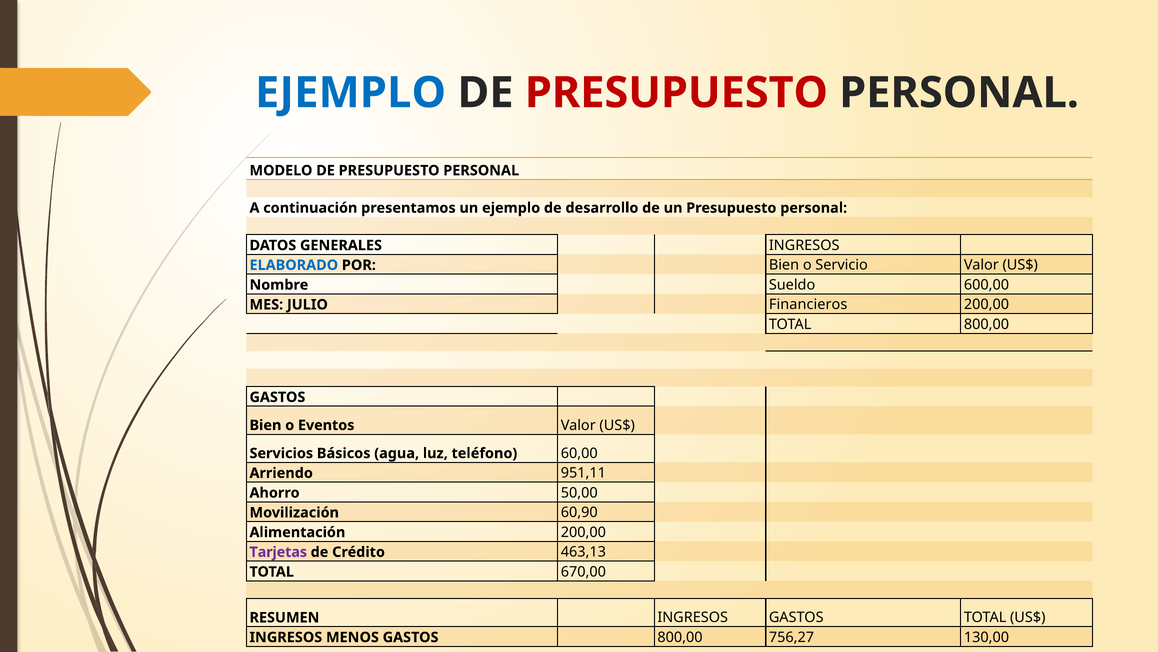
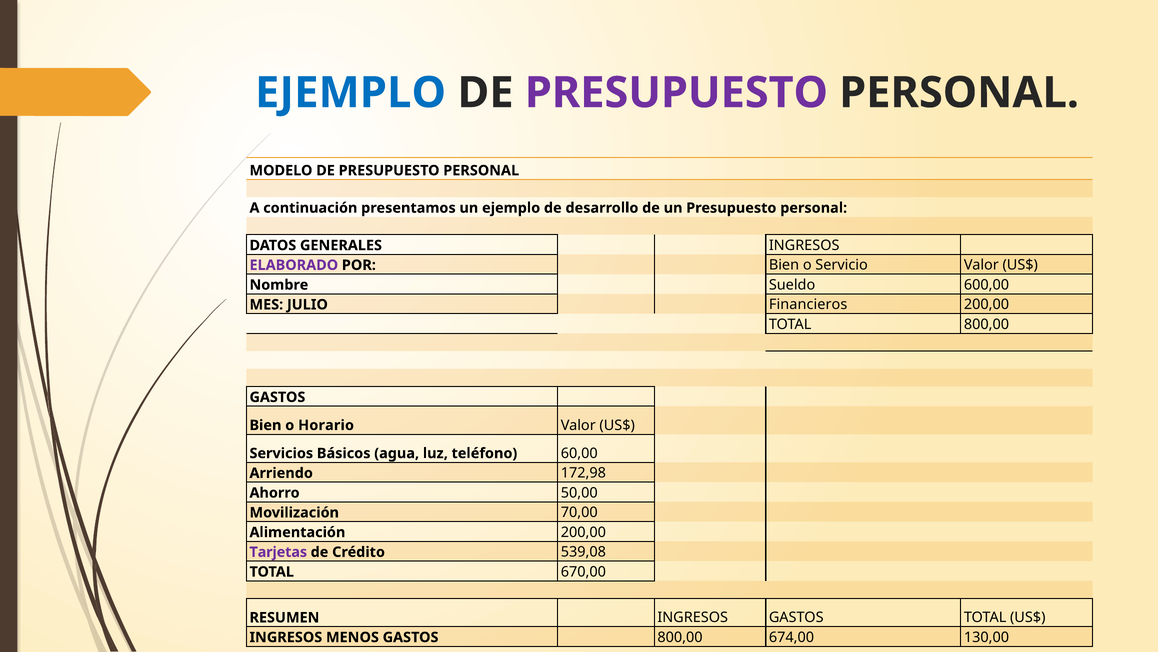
PRESUPUESTO colour: red -> purple (676, 93)
ELABORADO colour: blue -> purple (294, 265)
Eventos: Eventos -> Horario (326, 425)
951,11: 951,11 -> 172,98 (583, 473)
60,90: 60,90 -> 70,00 (579, 512)
463,13: 463,13 -> 539,08 (583, 552)
756,27: 756,27 -> 674,00 (792, 637)
